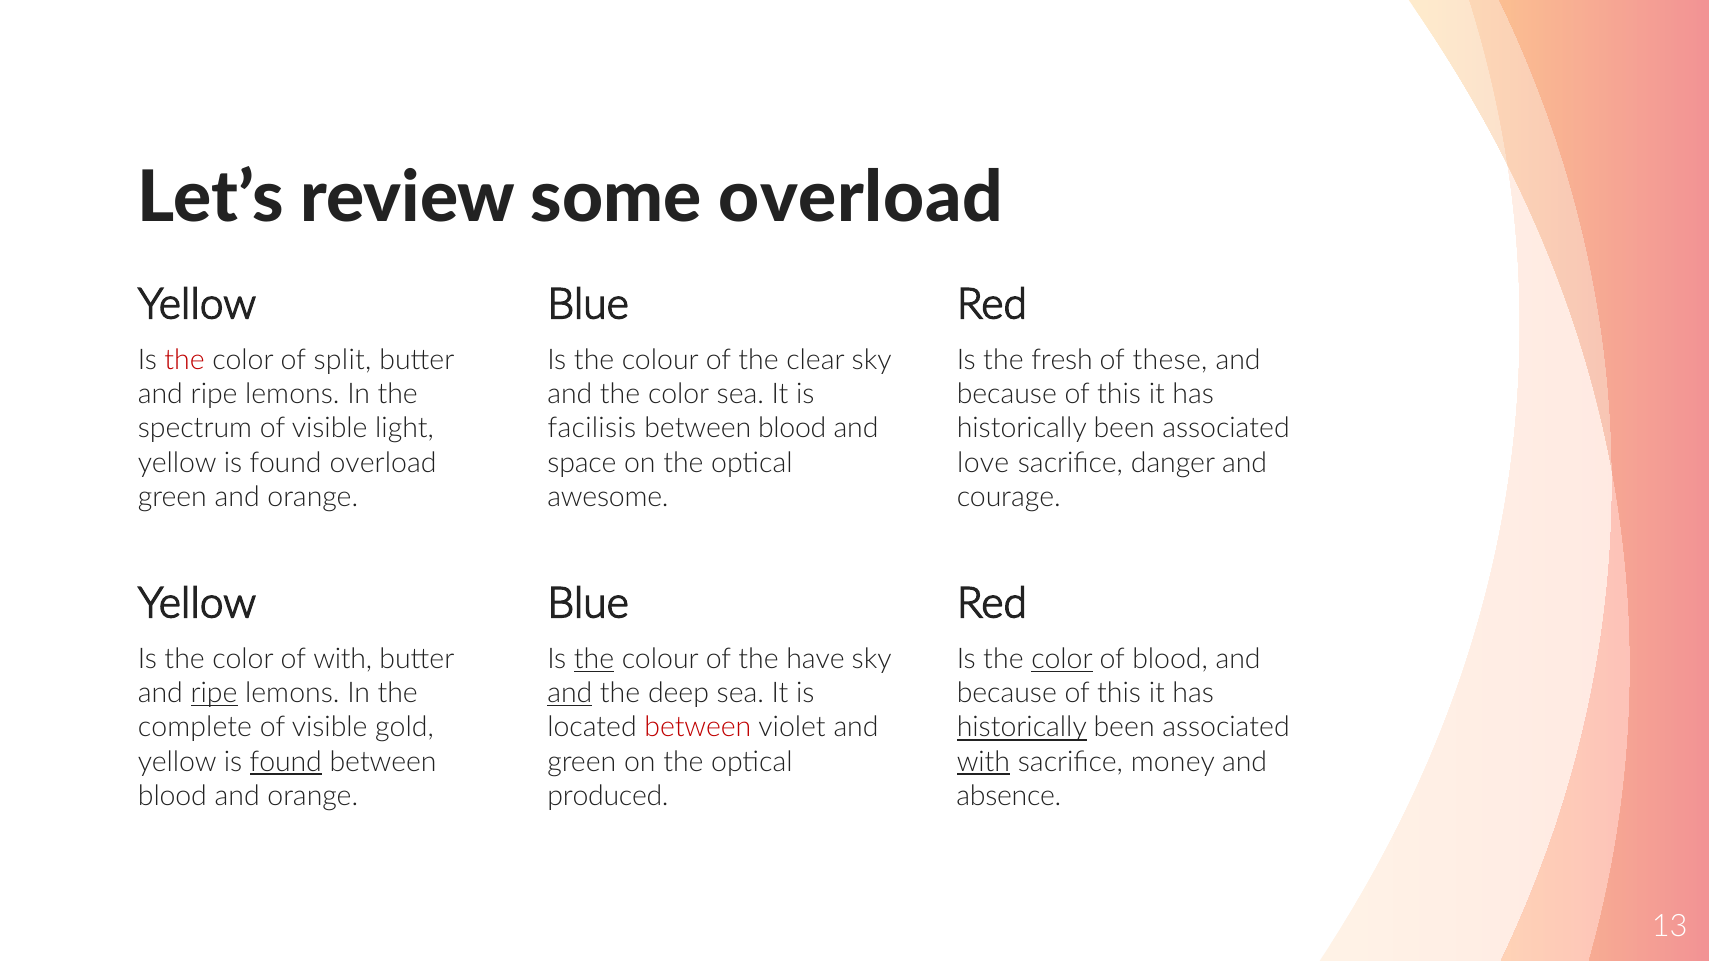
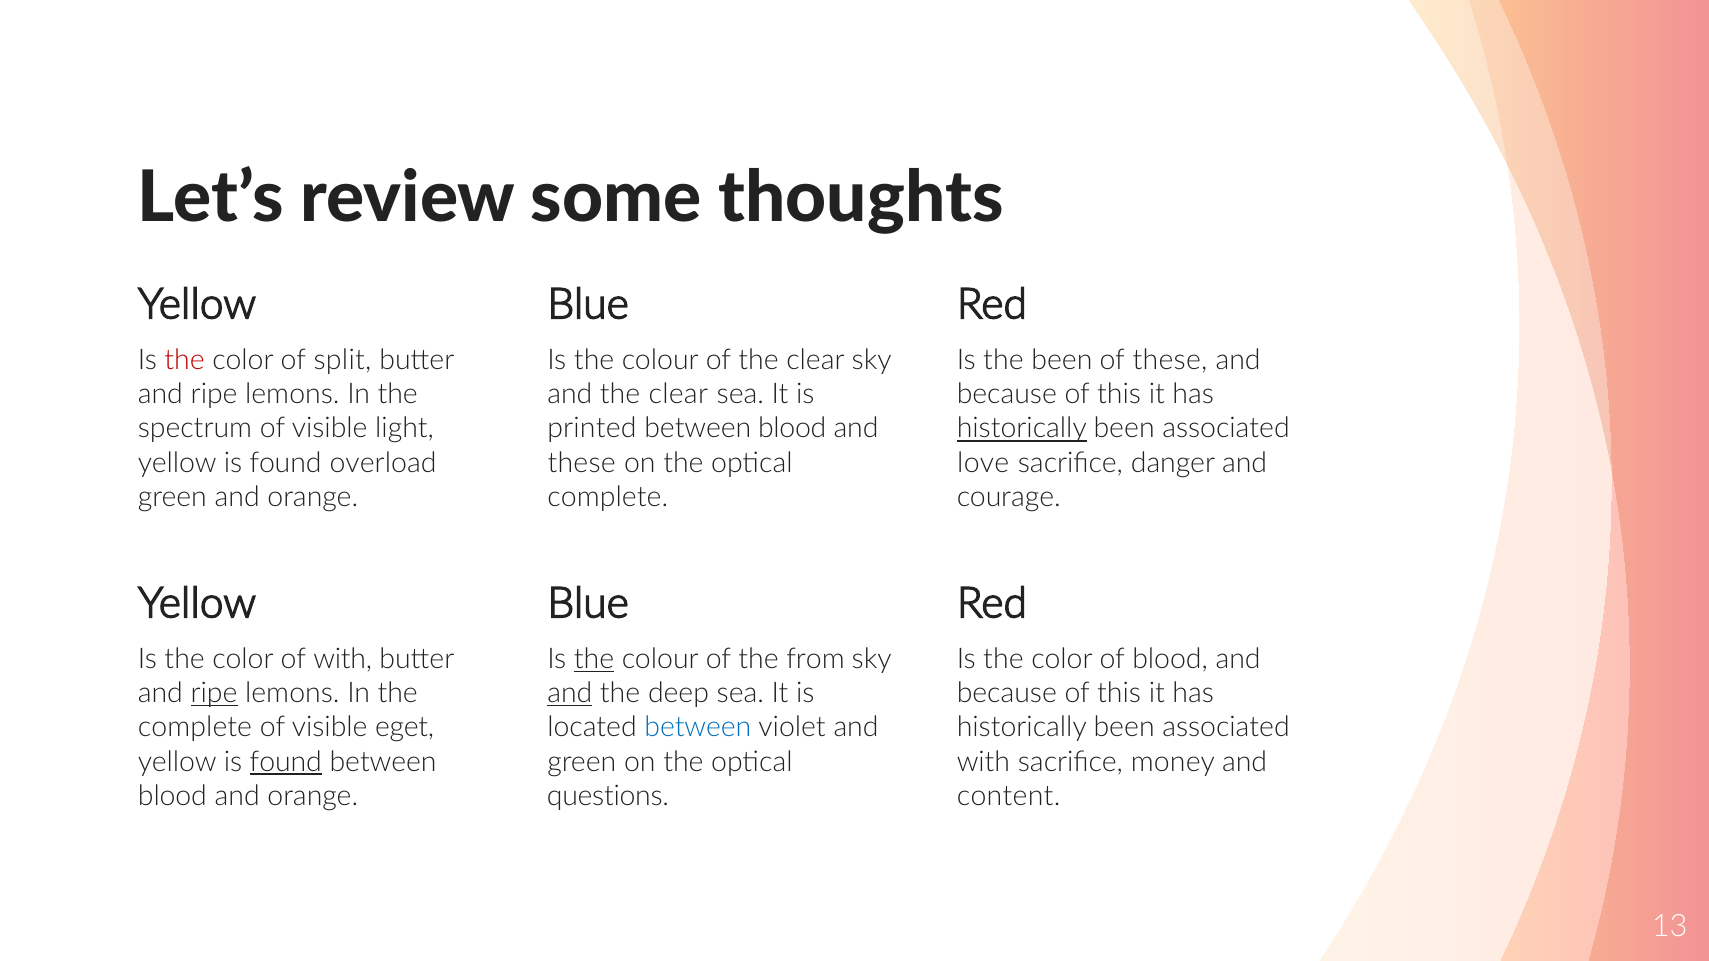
some overload: overload -> thoughts (861, 198)
the fresh: fresh -> been (1062, 360)
and the color: color -> clear (678, 395)
facilisis: facilisis -> printed (592, 429)
historically underline: none -> present (1022, 429)
space: space -> these (582, 463)
awesome: awesome -> complete (608, 497)
have: have -> from (815, 659)
color underline: present -> none (1062, 659)
gold: gold -> eget (405, 728)
between colour: red -> blue (698, 728)
historically underline: present -> none (1022, 728)
with underline: present -> none (983, 762)
produced: produced -> questions (608, 796)
absence: absence -> content (1009, 796)
